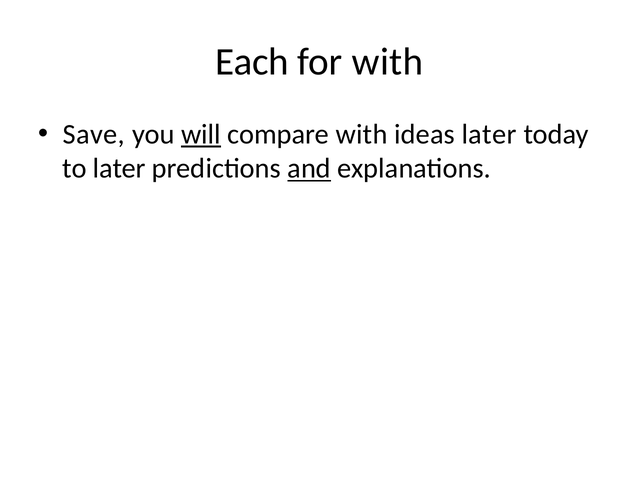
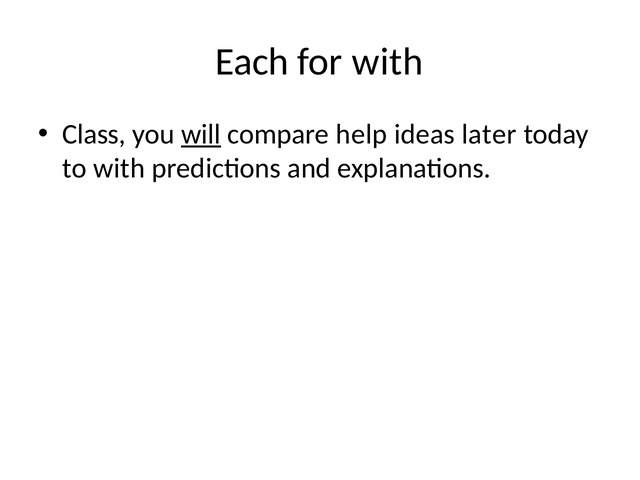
Save: Save -> Class (94, 134)
compare with: with -> help (362, 134)
to later: later -> with (119, 168)
and underline: present -> none (309, 168)
